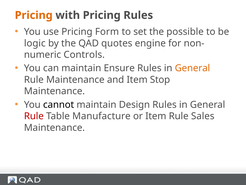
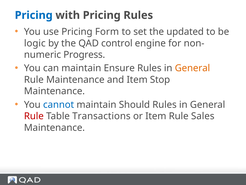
Pricing colour: orange -> blue (34, 15)
possible: possible -> updated (185, 32)
quotes: quotes -> control (117, 43)
Controls: Controls -> Progress (84, 55)
cannot colour: black -> blue (59, 104)
Design: Design -> Should (134, 104)
Manufacture: Manufacture -> Transactions (101, 116)
